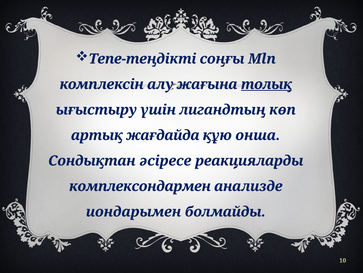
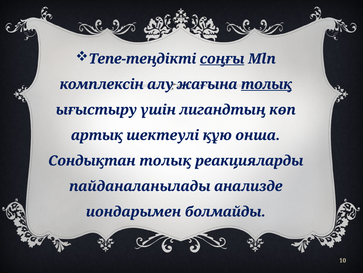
соңғы underline: none -> present (222, 59)
жағдайда: жағдайда -> шектеулі (163, 135)
Сондықтан әсіресе: әсіресе -> толық (165, 160)
комплексондармен: комплексондармен -> пайданаланылады (140, 186)
